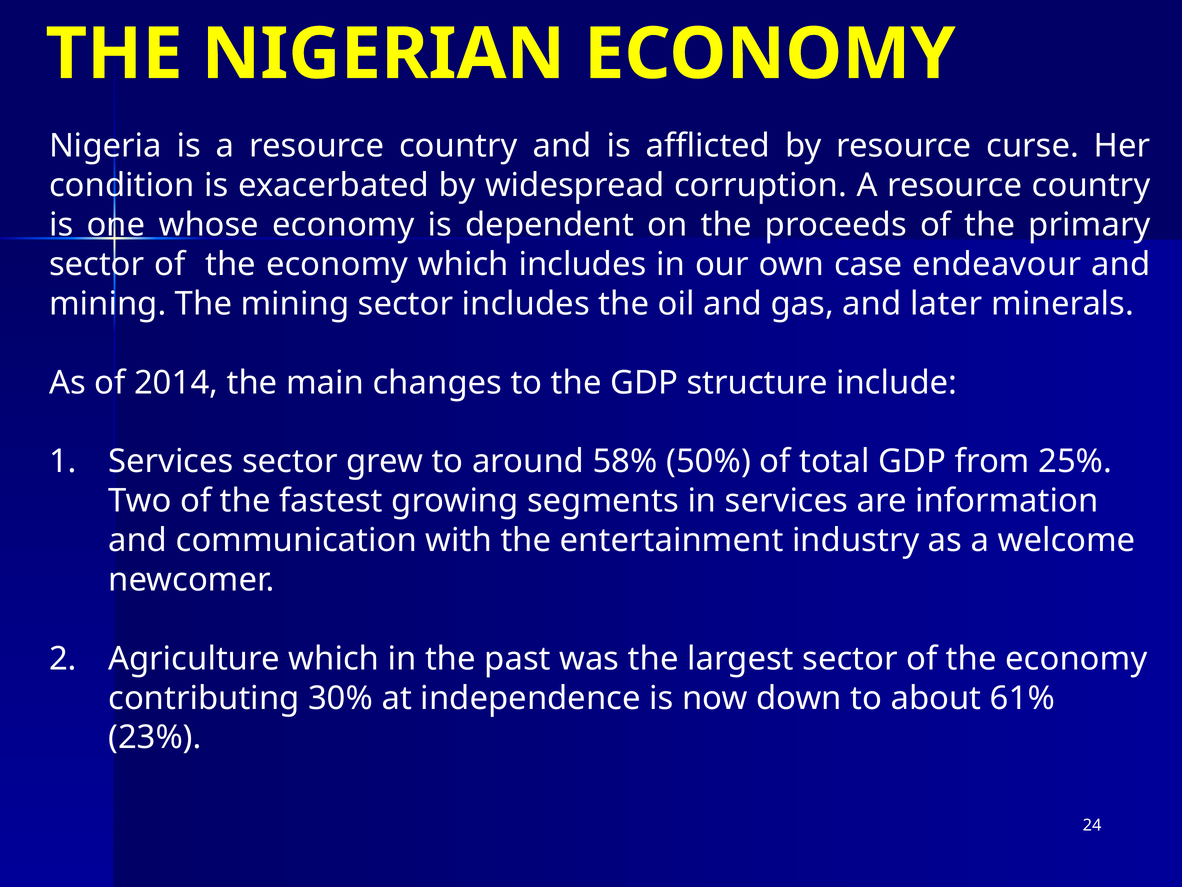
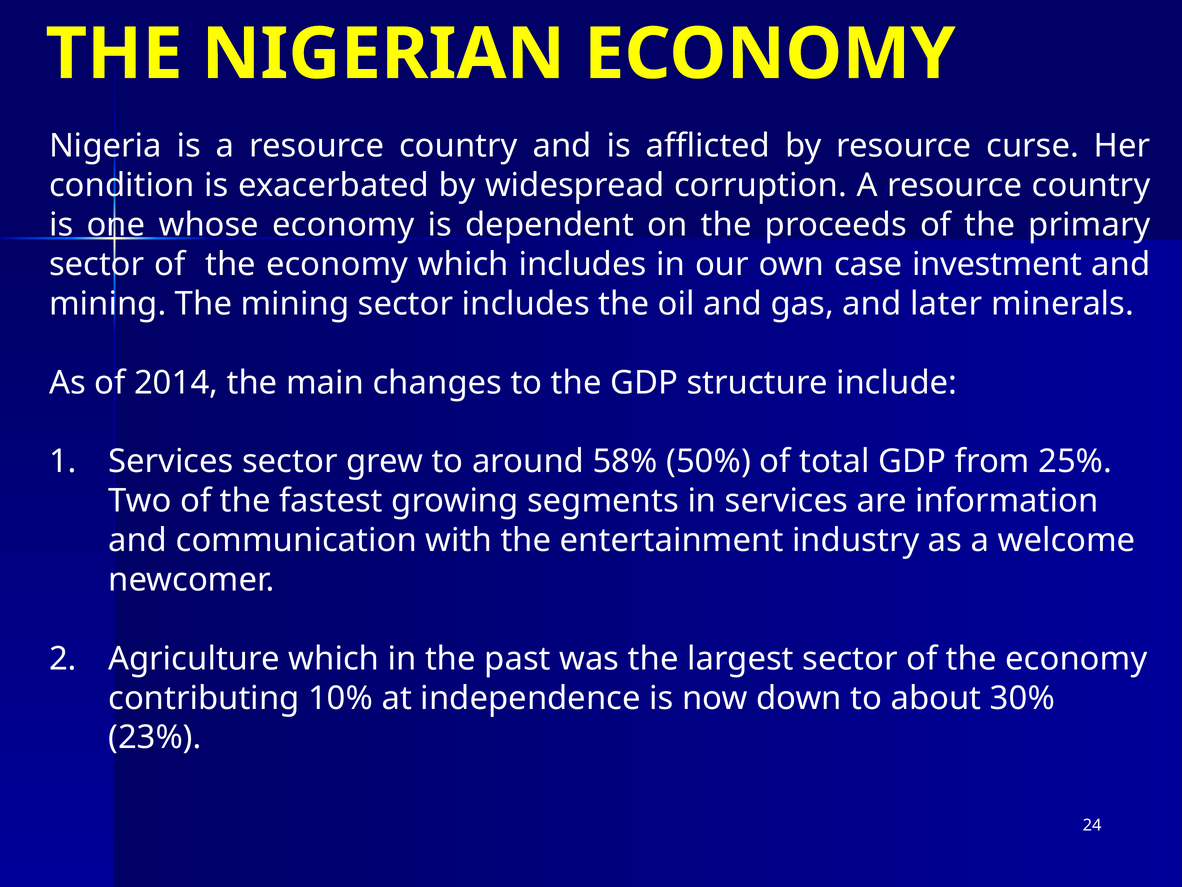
endeavour: endeavour -> investment (997, 264)
30%: 30% -> 10% (341, 698)
61%: 61% -> 30% (1022, 698)
